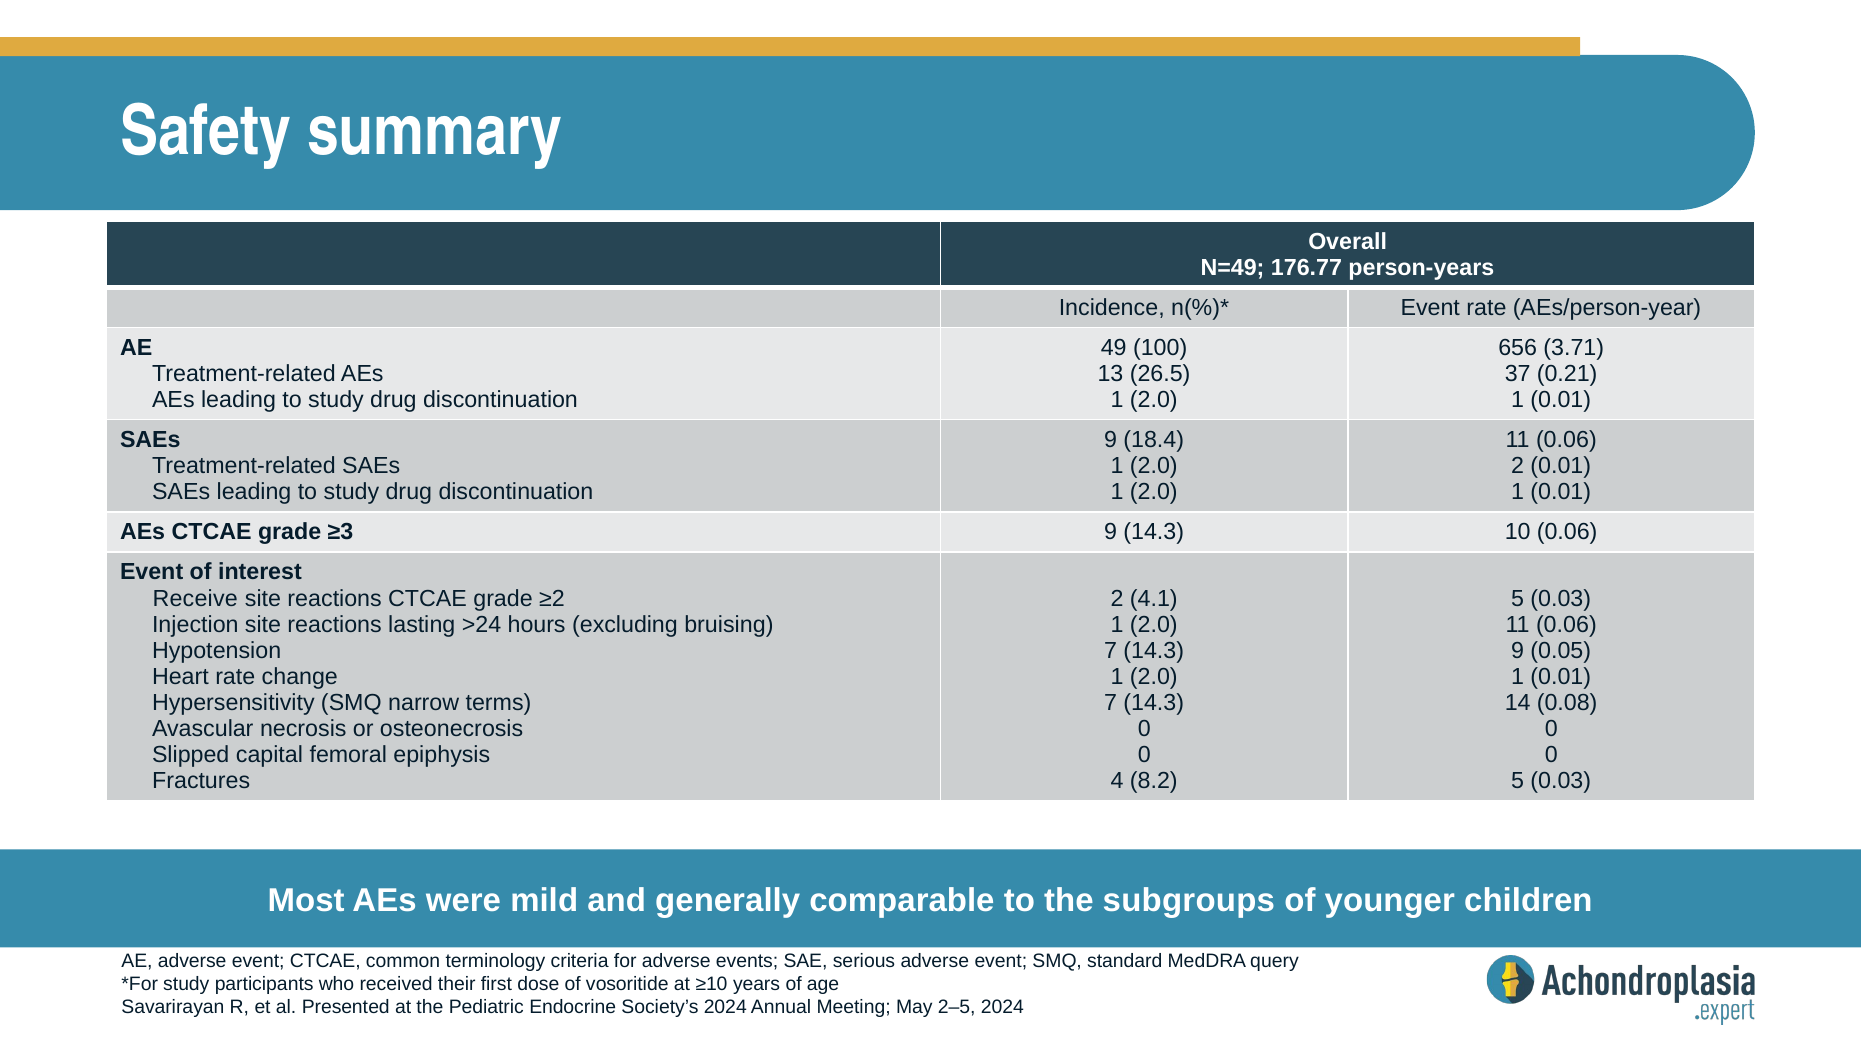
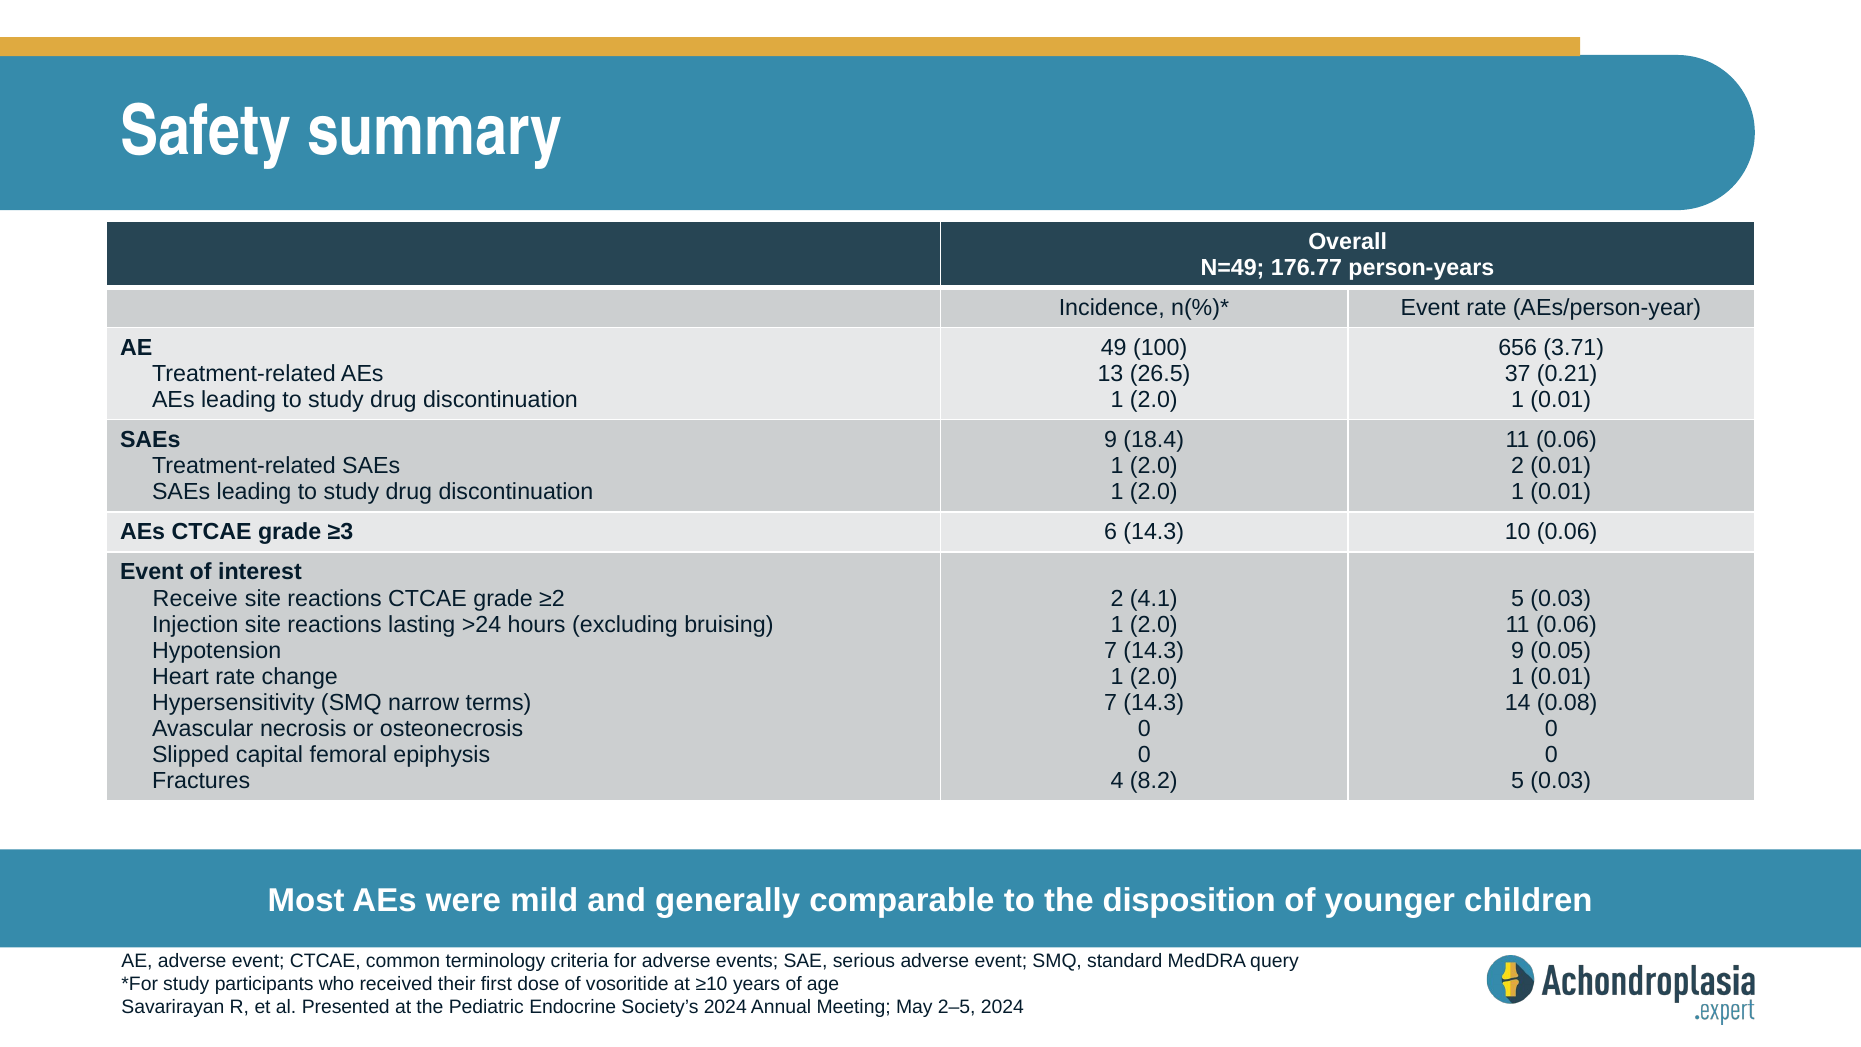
≥3 9: 9 -> 6 (1111, 532)
subgroups: subgroups -> disposition (1189, 900)
